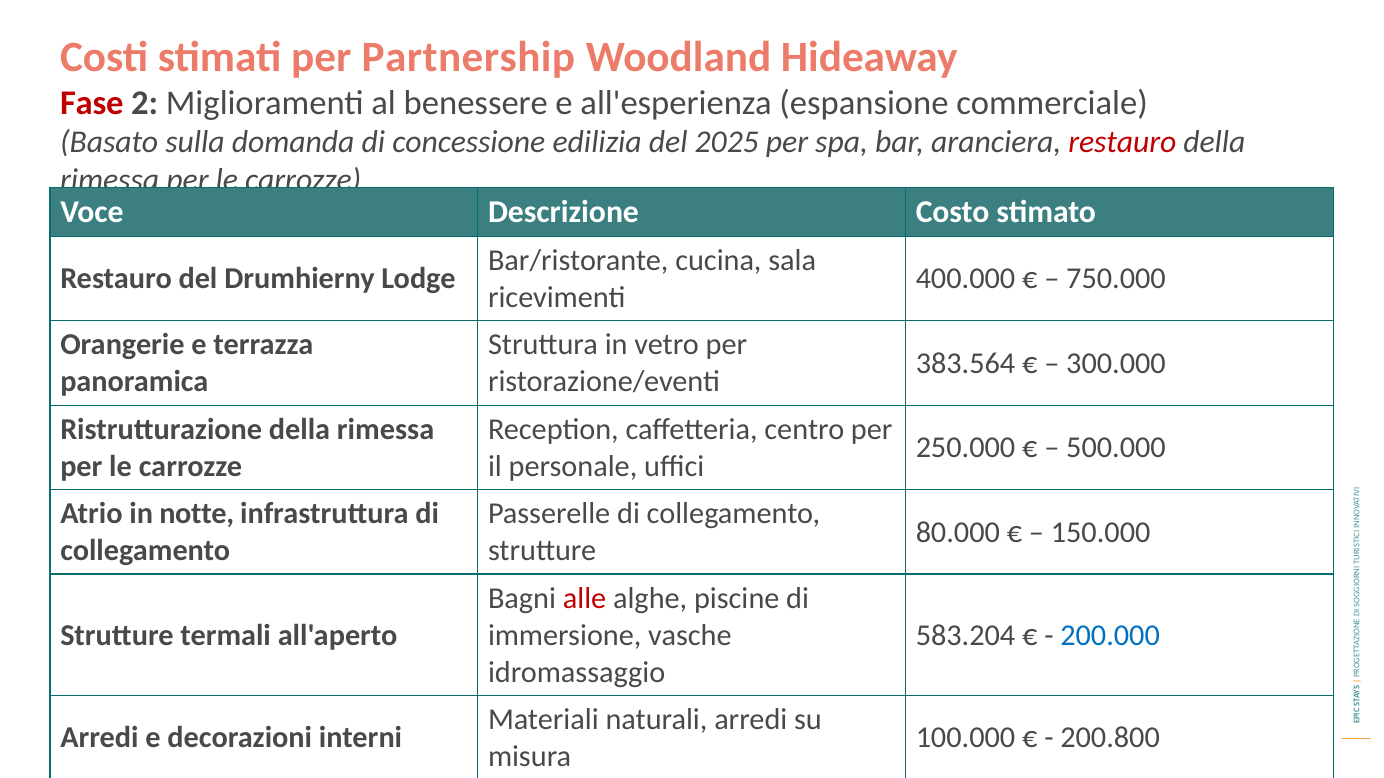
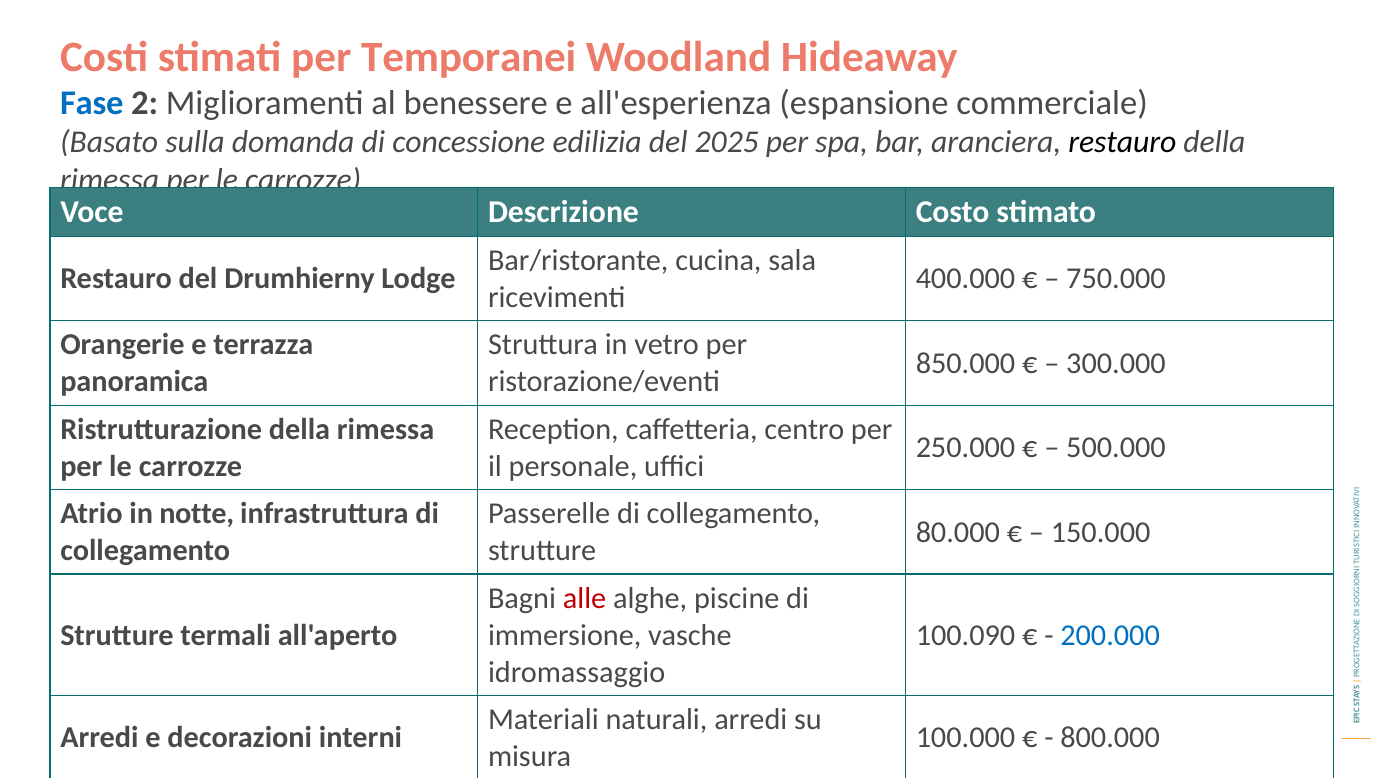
Partnership: Partnership -> Temporanei (469, 57)
Fase colour: red -> blue (92, 103)
restauro colour: red -> black (1122, 143)
383.564: 383.564 -> 850.000 (966, 364)
583.204: 583.204 -> 100.090 (966, 635)
200.800: 200.800 -> 800.000 (1110, 738)
